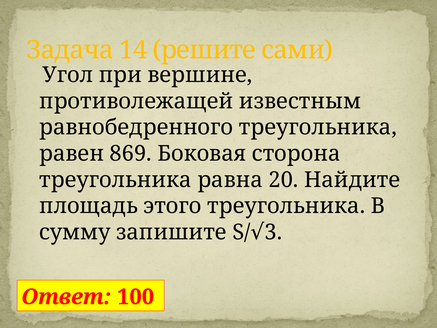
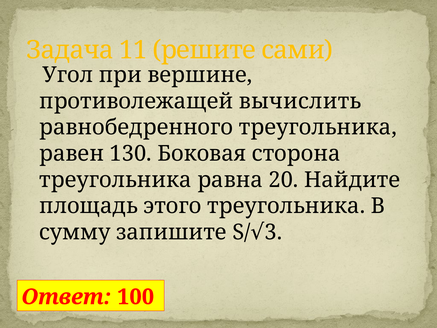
14: 14 -> 11 (133, 50)
известным: известным -> вычислить (300, 101)
869: 869 -> 130 (131, 153)
